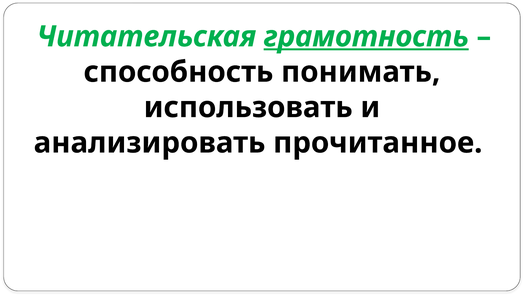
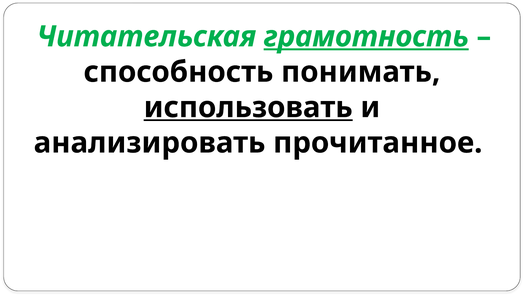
использовать underline: none -> present (248, 107)
